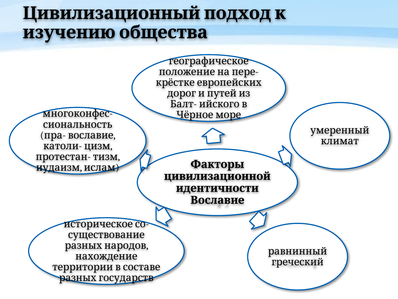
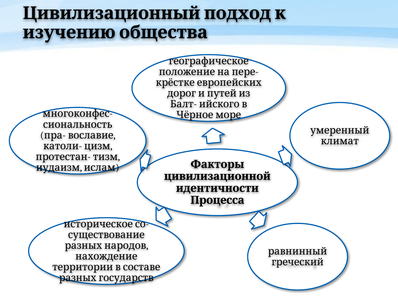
Вославие: Вославие -> Процесса (217, 200)
